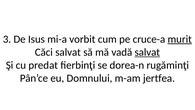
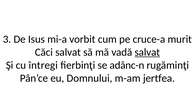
murit underline: present -> none (180, 39)
predat: predat -> întregi (43, 65)
dorea-n: dorea-n -> adânc-n (127, 65)
